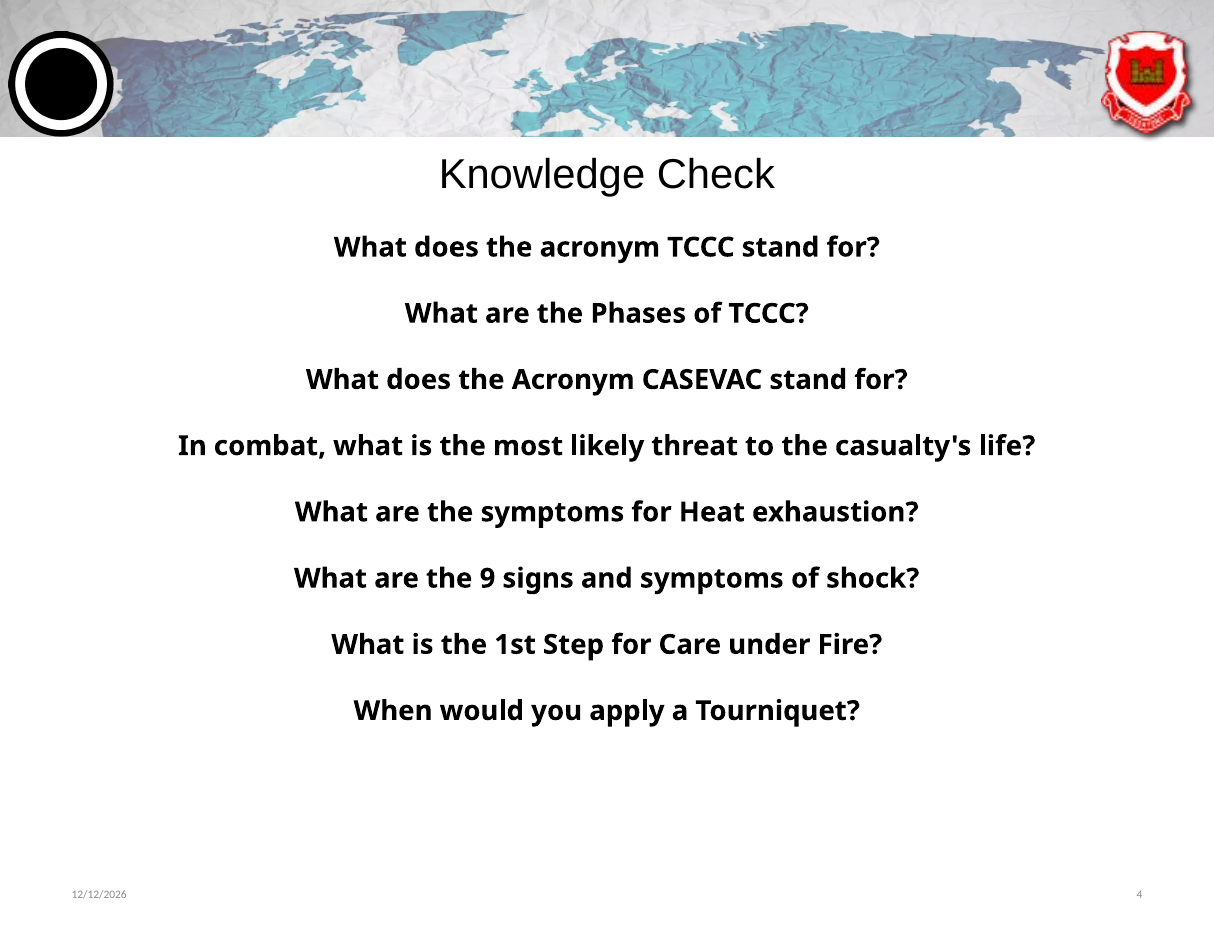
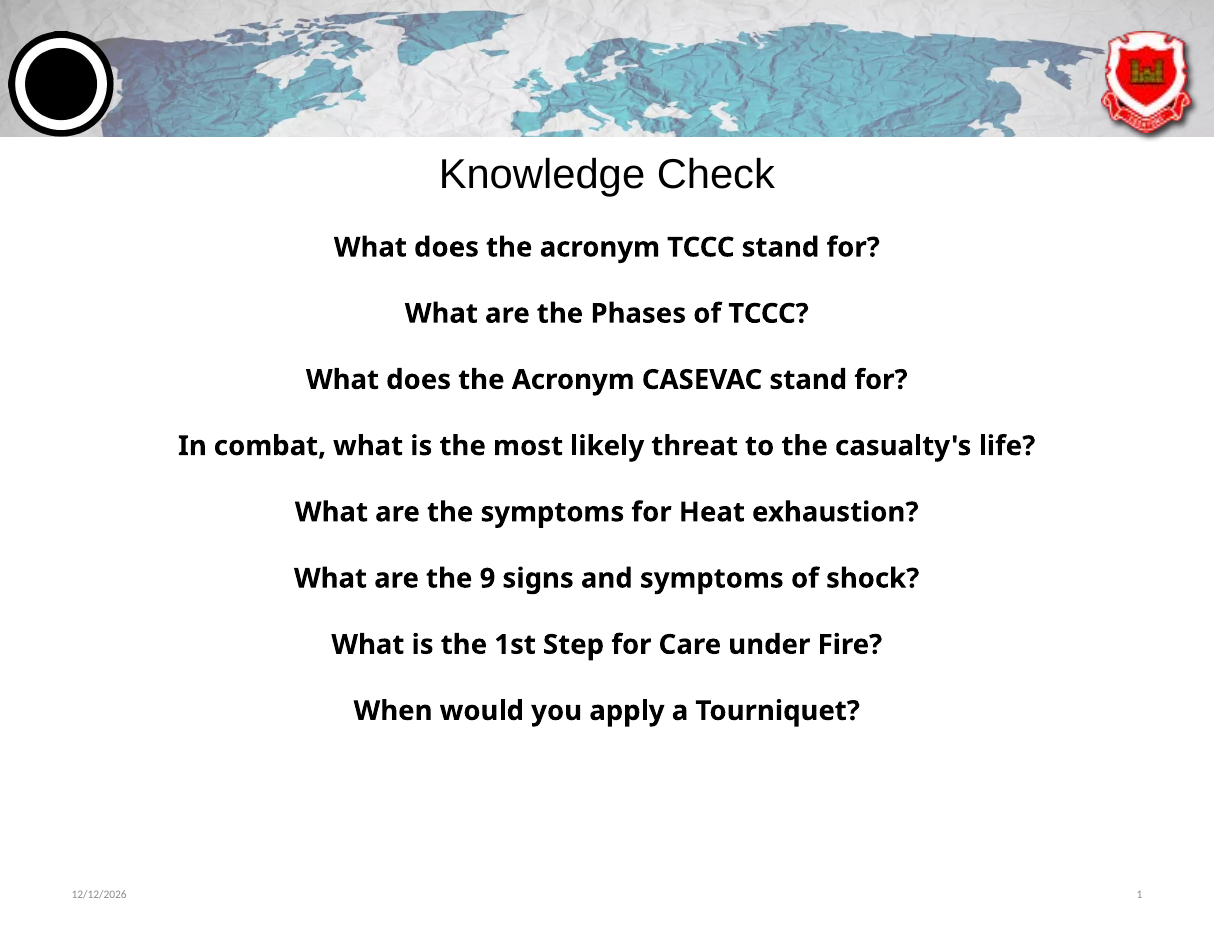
4: 4 -> 1 (1139, 895)
